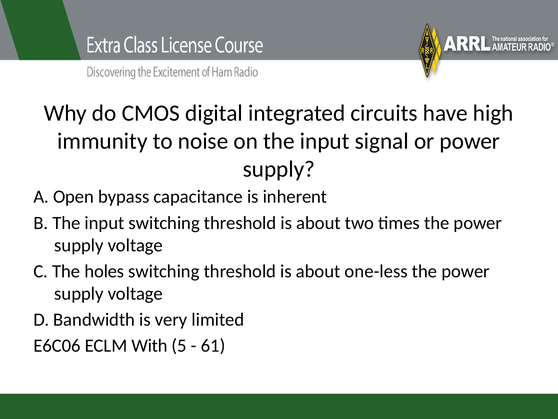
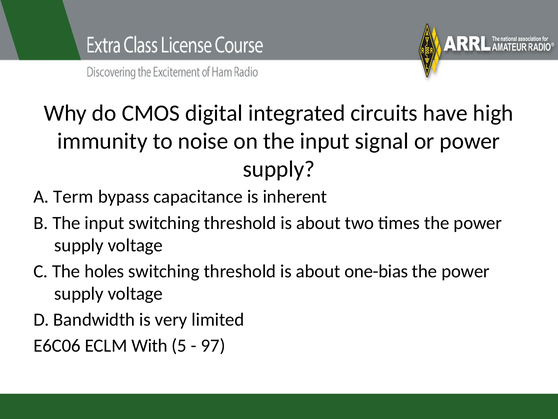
Open: Open -> Term (73, 197)
one-less: one-less -> one-bias (376, 271)
61: 61 -> 97 (213, 345)
